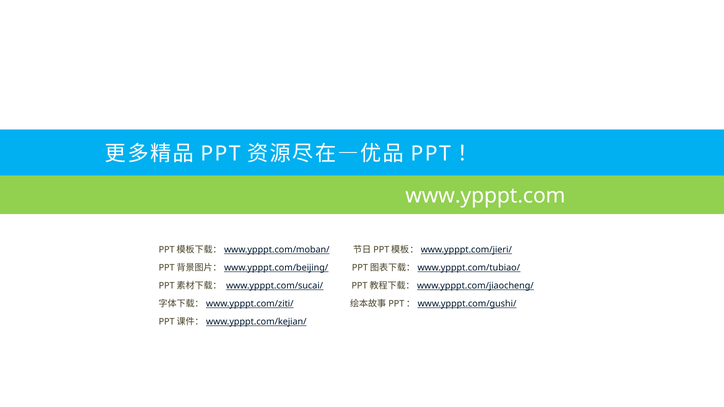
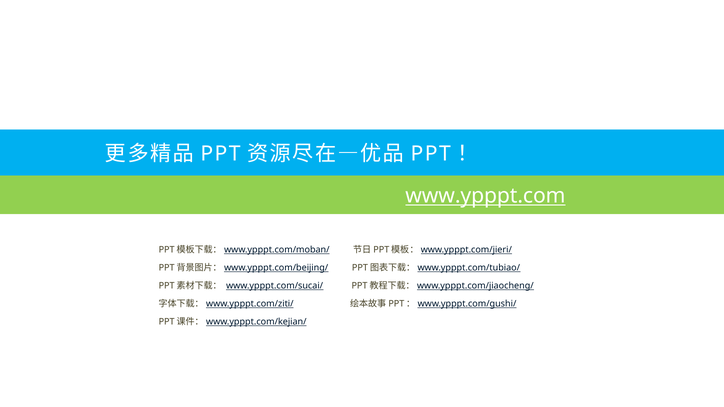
www.ypppt.com underline: none -> present (485, 196)
